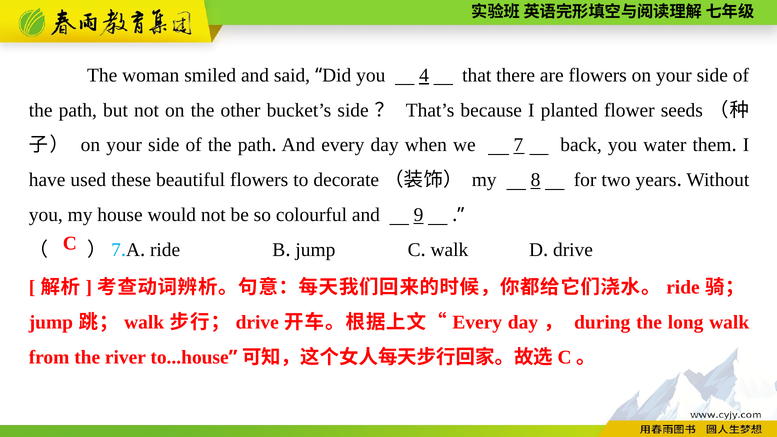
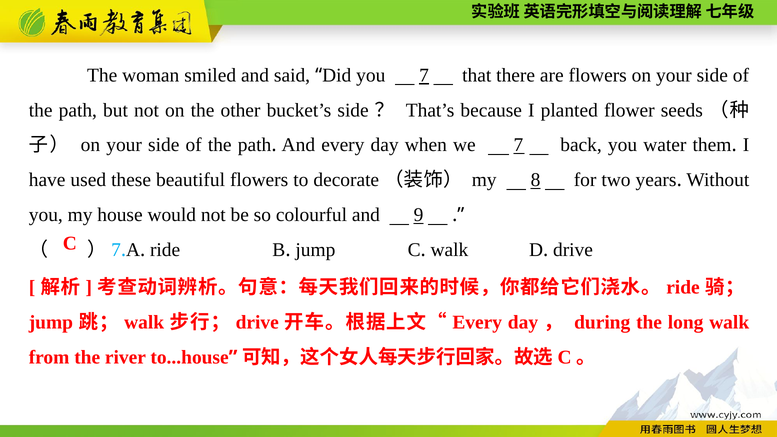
you 4: 4 -> 7 (424, 75)
